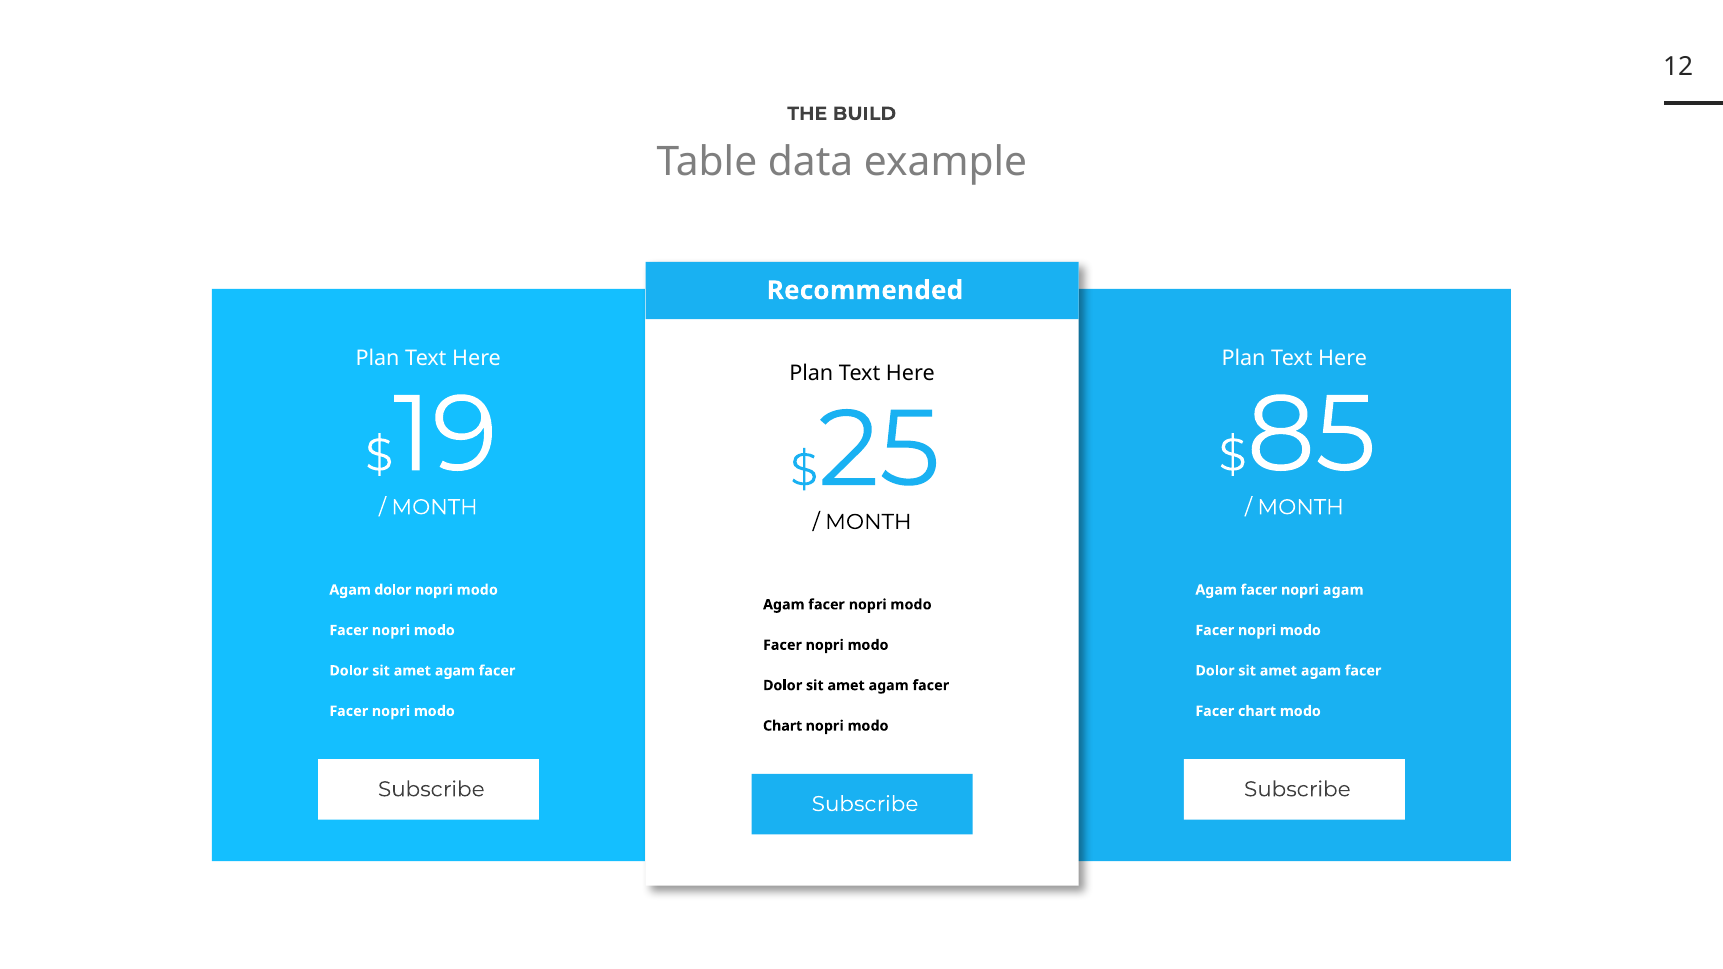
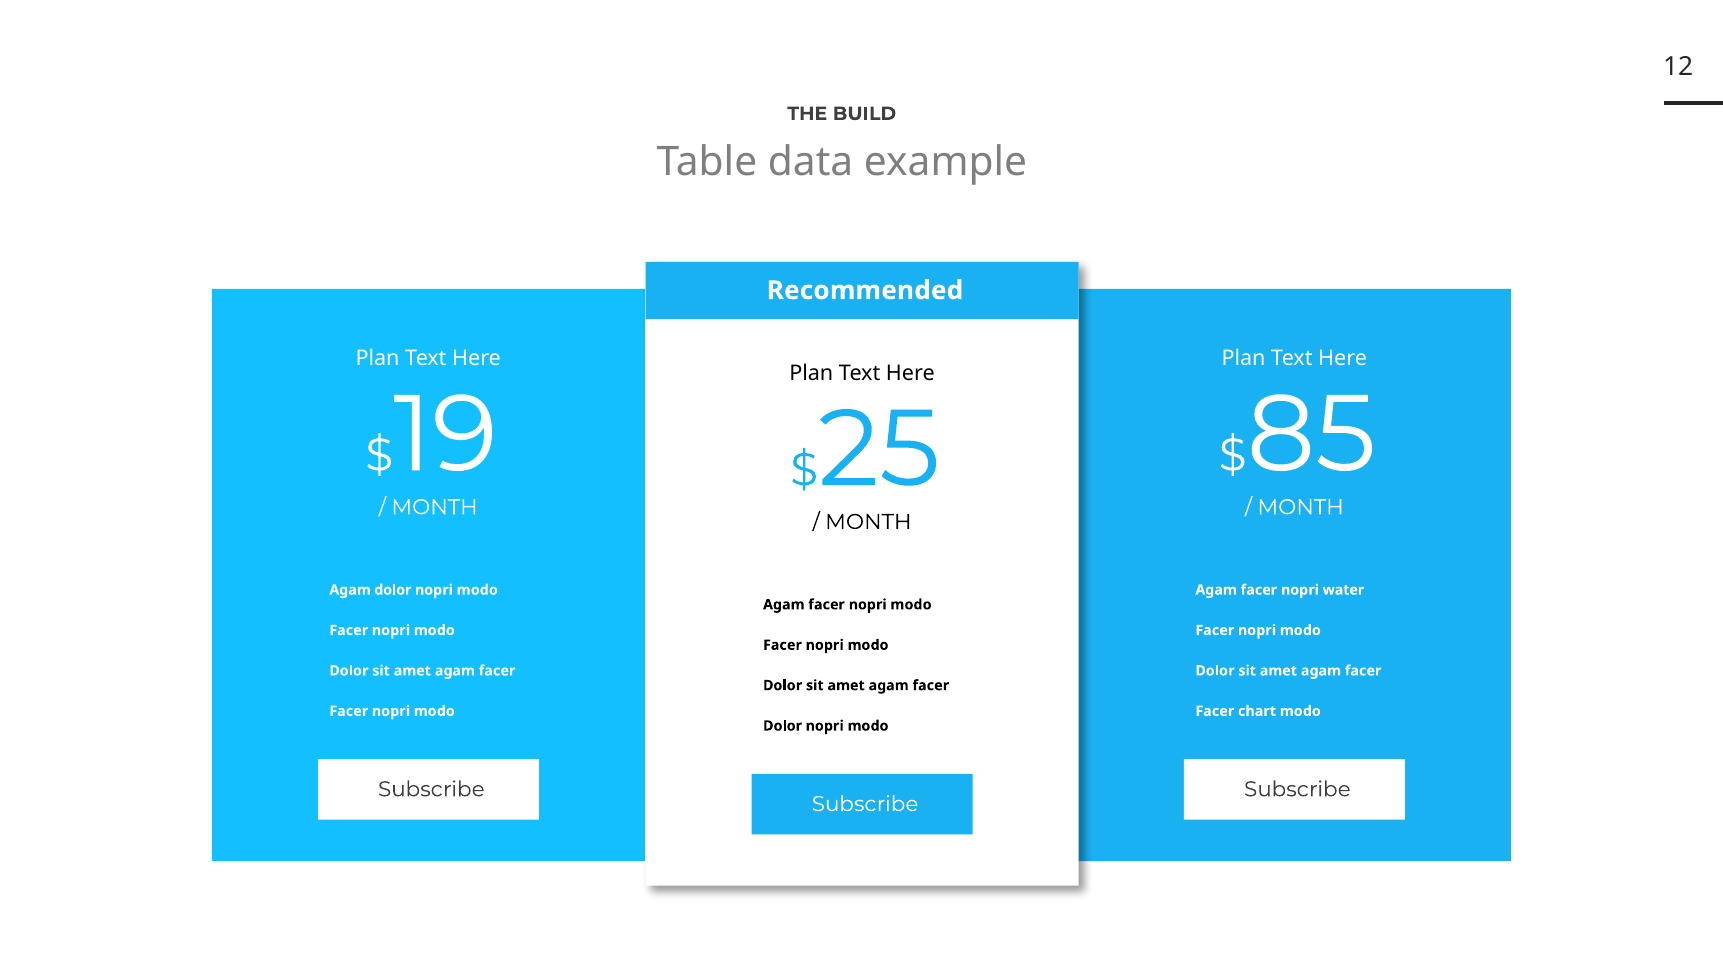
nopri agam: agam -> water (1343, 590)
Chart: Chart -> Dolor (783, 726)
